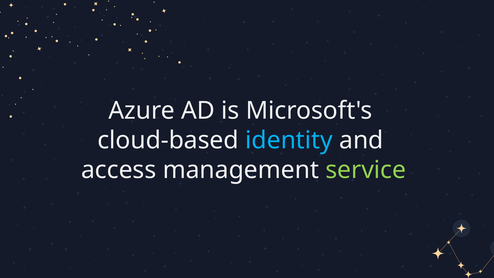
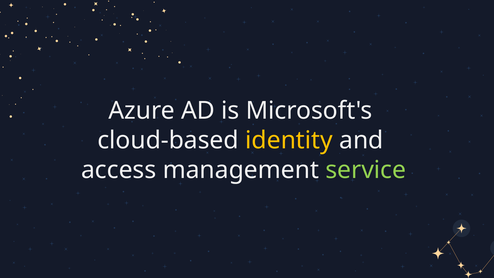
identity colour: light blue -> yellow (289, 140)
